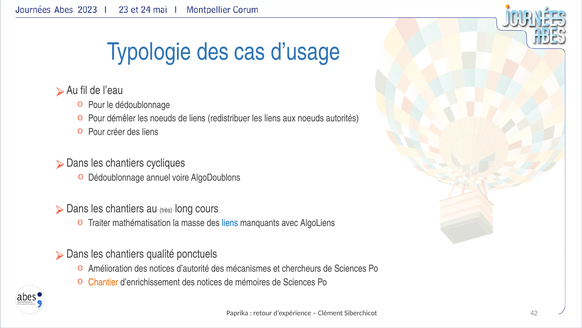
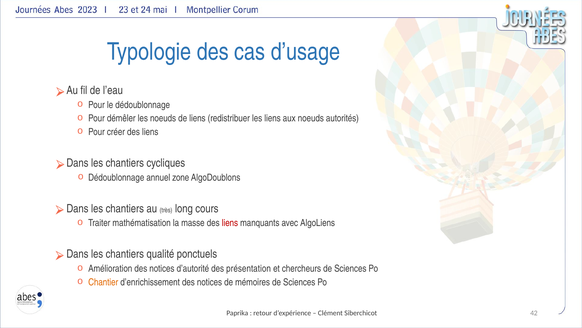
voire: voire -> zone (181, 177)
liens colour: blue -> red (230, 223)
mécanismes: mécanismes -> présentation (249, 268)
